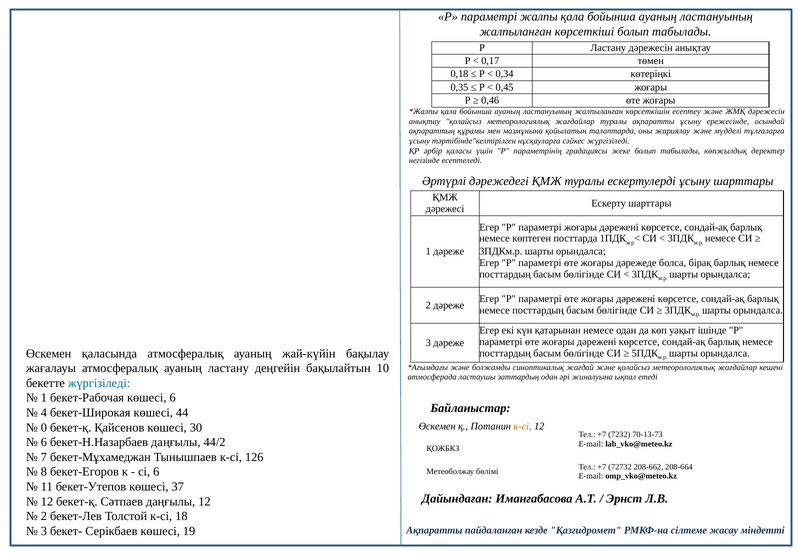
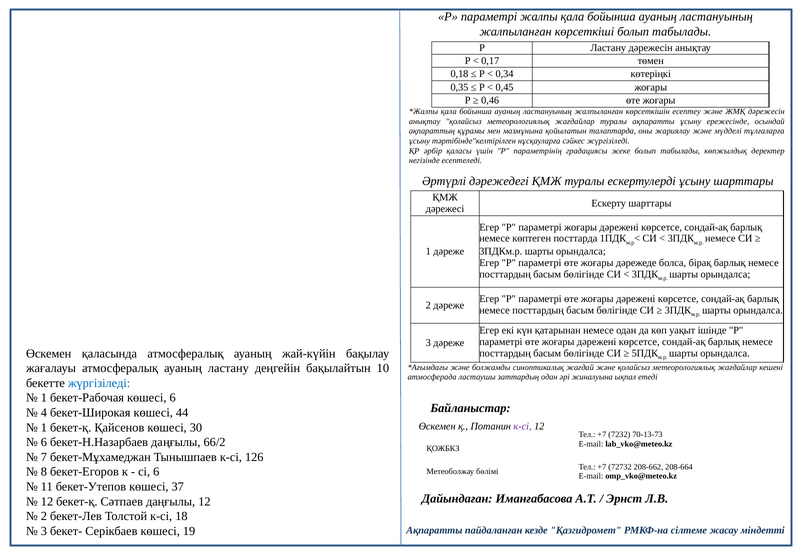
к-сі colour: orange -> purple (523, 427)
0: 0 -> 1 (44, 428)
44/2: 44/2 -> 66/2 (215, 442)
